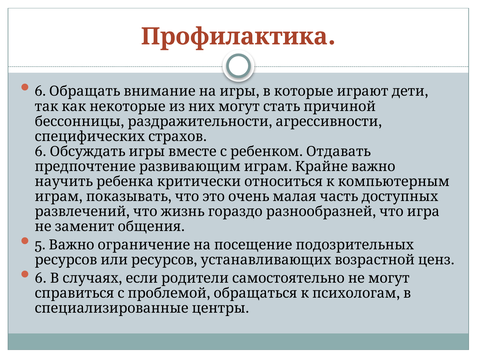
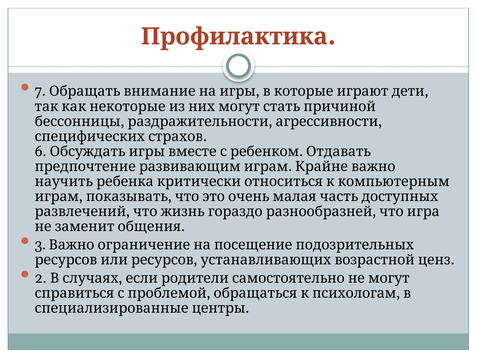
6: 6 -> 7 (40, 91)
5: 5 -> 3 (40, 245)
6: 6 -> 2 (41, 278)
